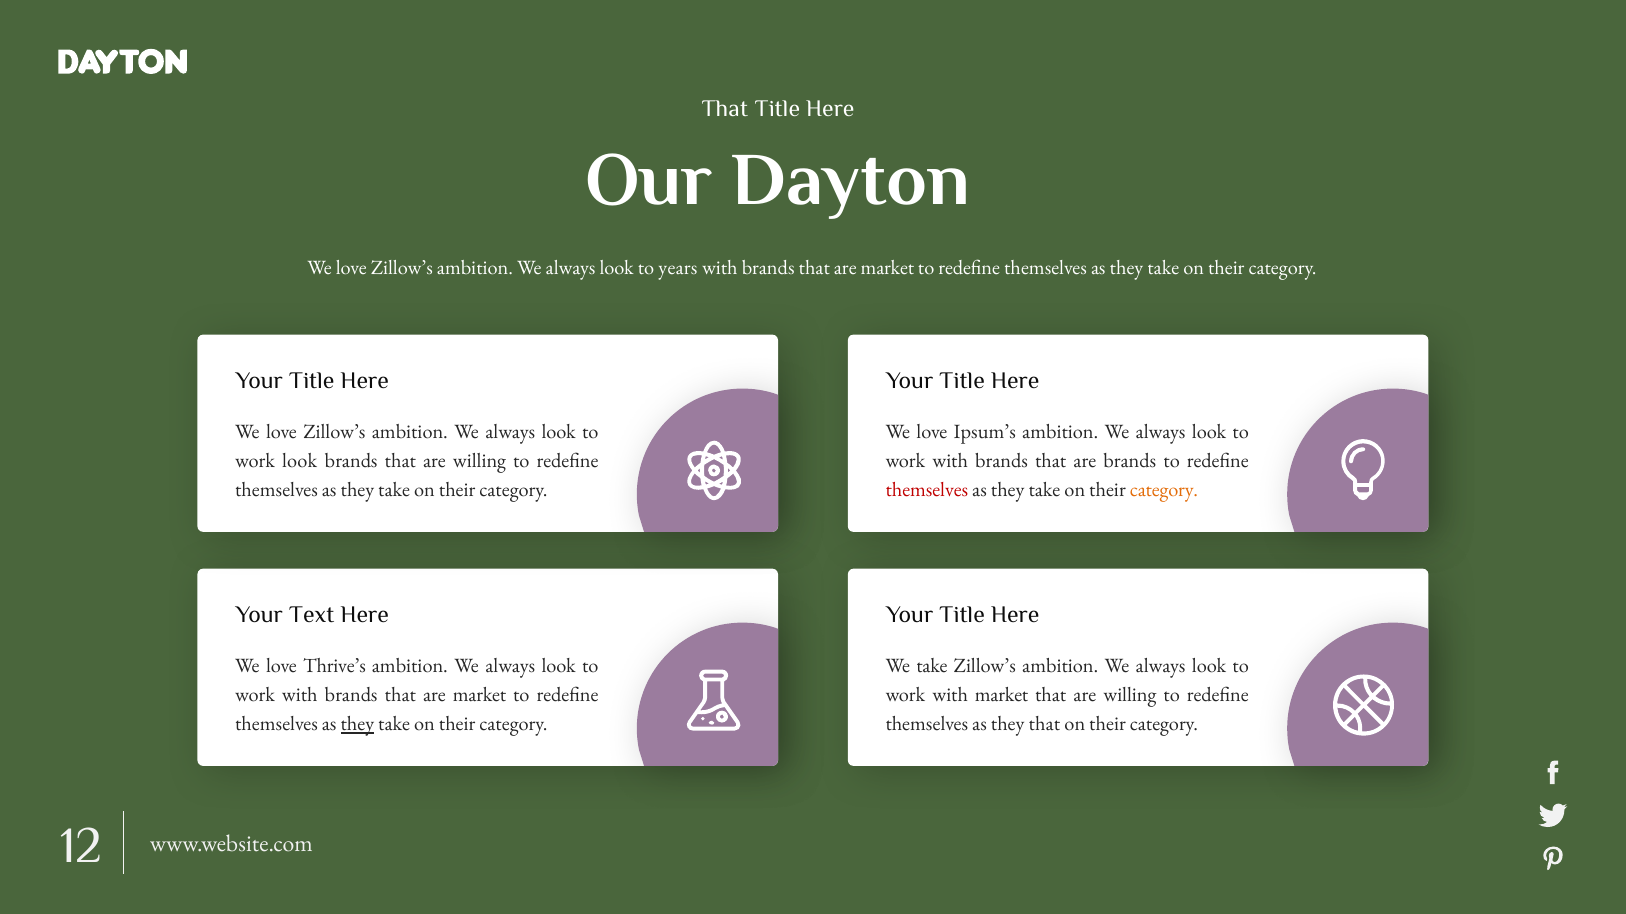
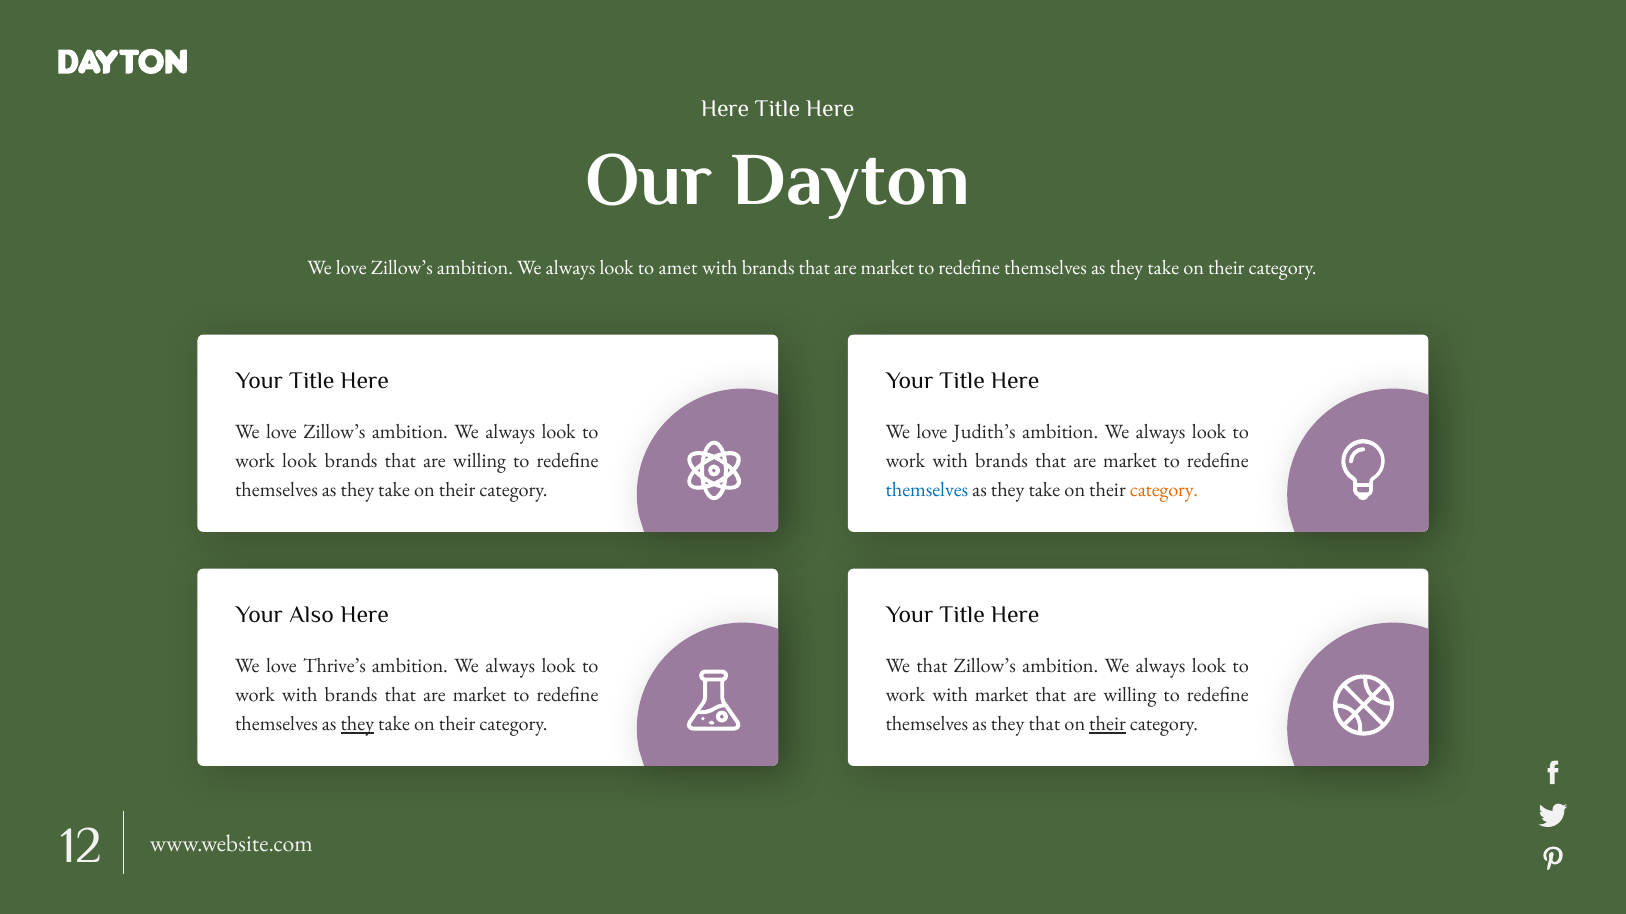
That: That -> Here (725, 108)
years: years -> amet (678, 268)
Ipsum’s: Ipsum’s -> Judith’s (985, 432)
brands: brands -> market (1130, 461)
themselves colour: red -> blue (927, 490)
Text: Text -> Also (312, 615)
We take: take -> that (932, 666)
their underline: none -> present (1107, 725)
